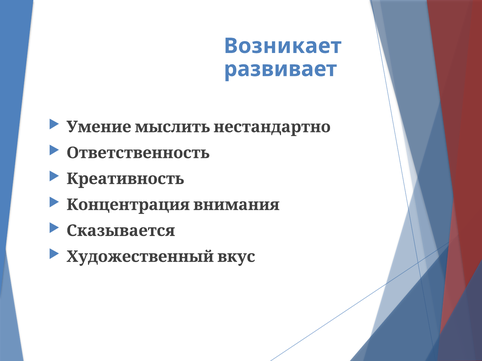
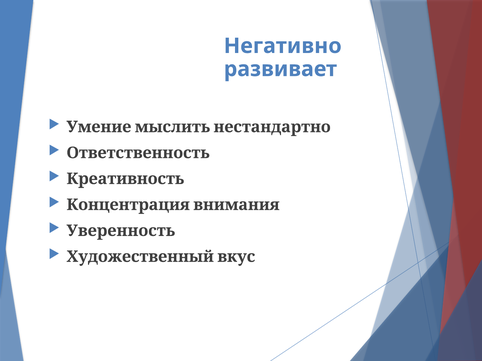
Возникает: Возникает -> Негативно (283, 46)
Сказывается: Сказывается -> Уверенность (121, 231)
